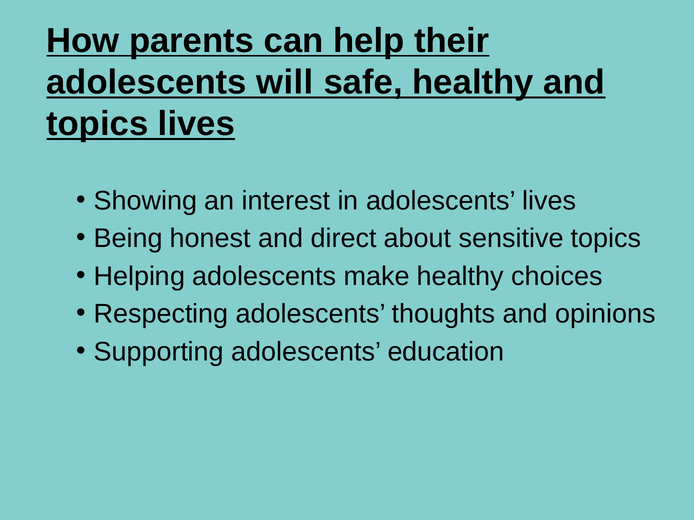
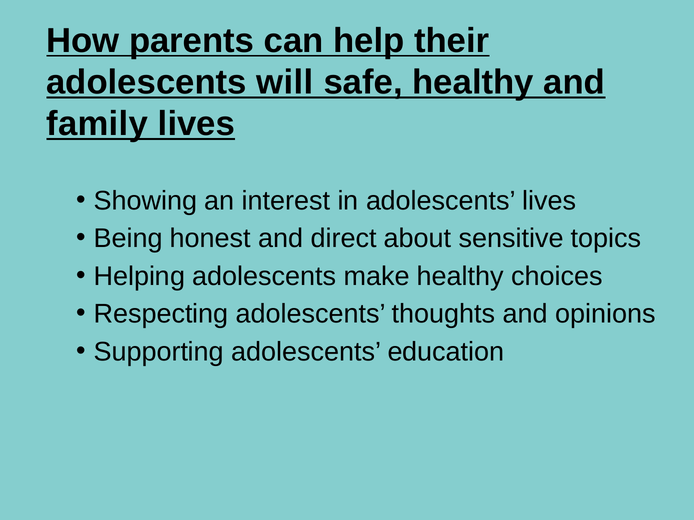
topics: topics -> family (97, 124)
